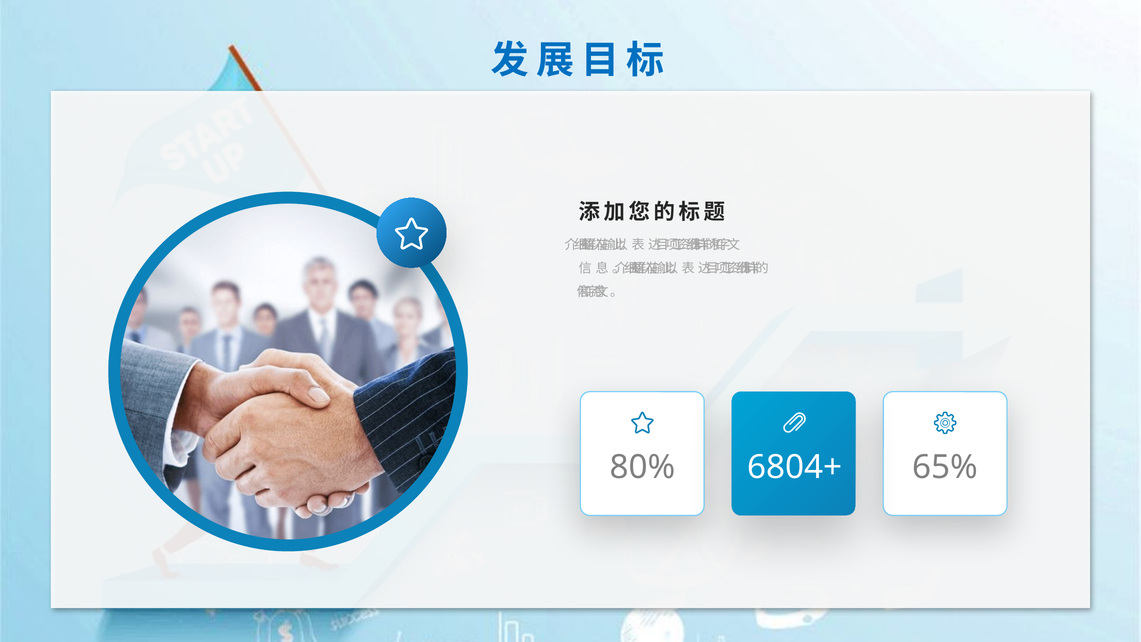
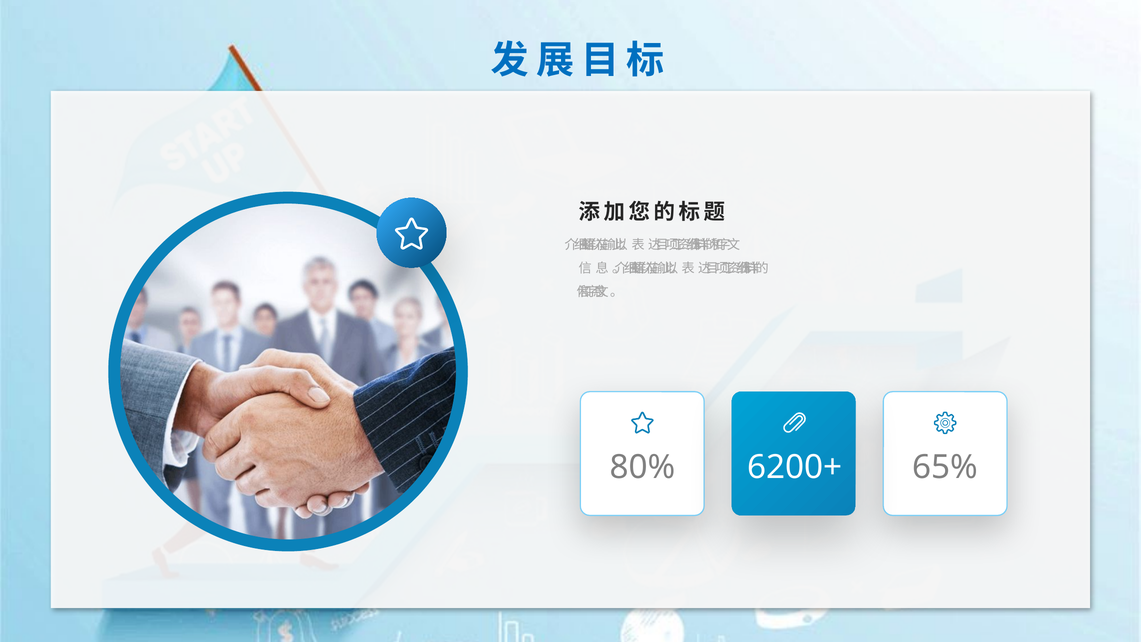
6804+: 6804+ -> 6200+ (795, 467)
